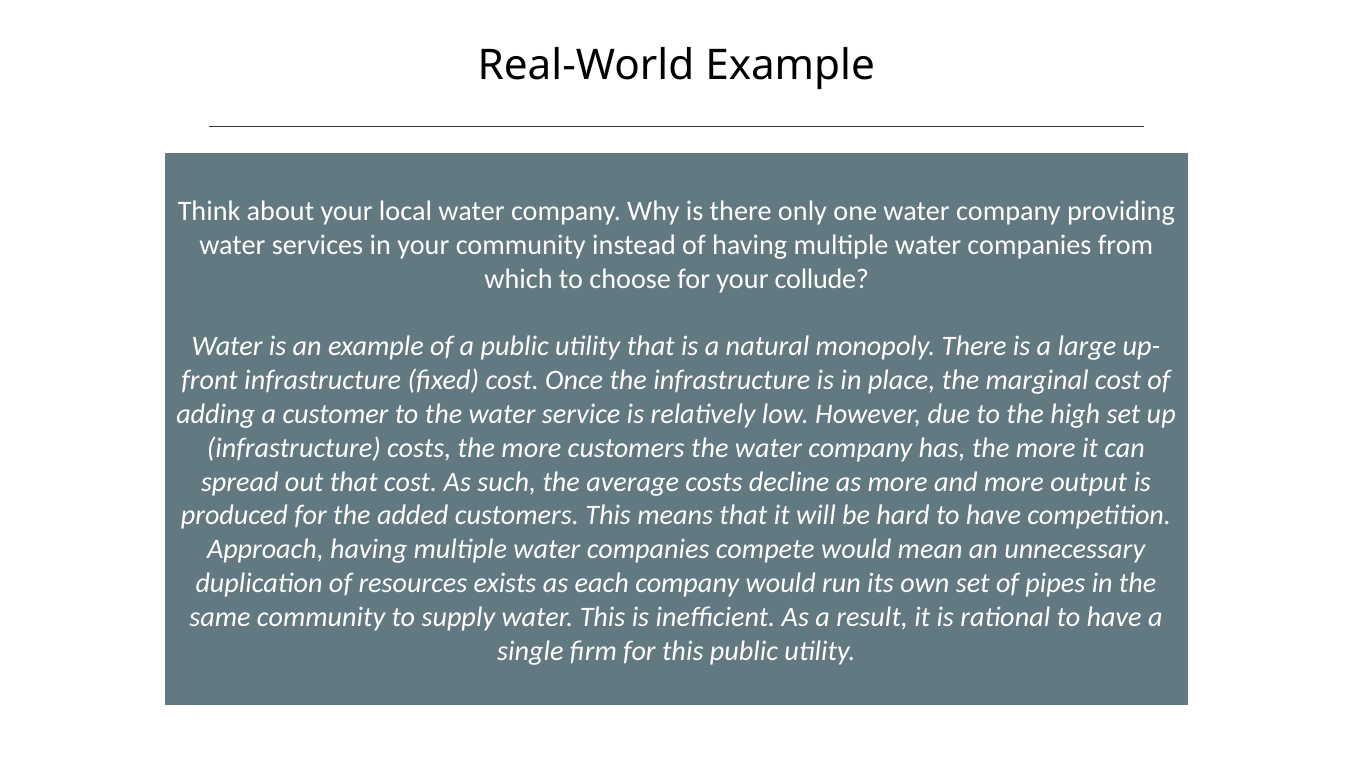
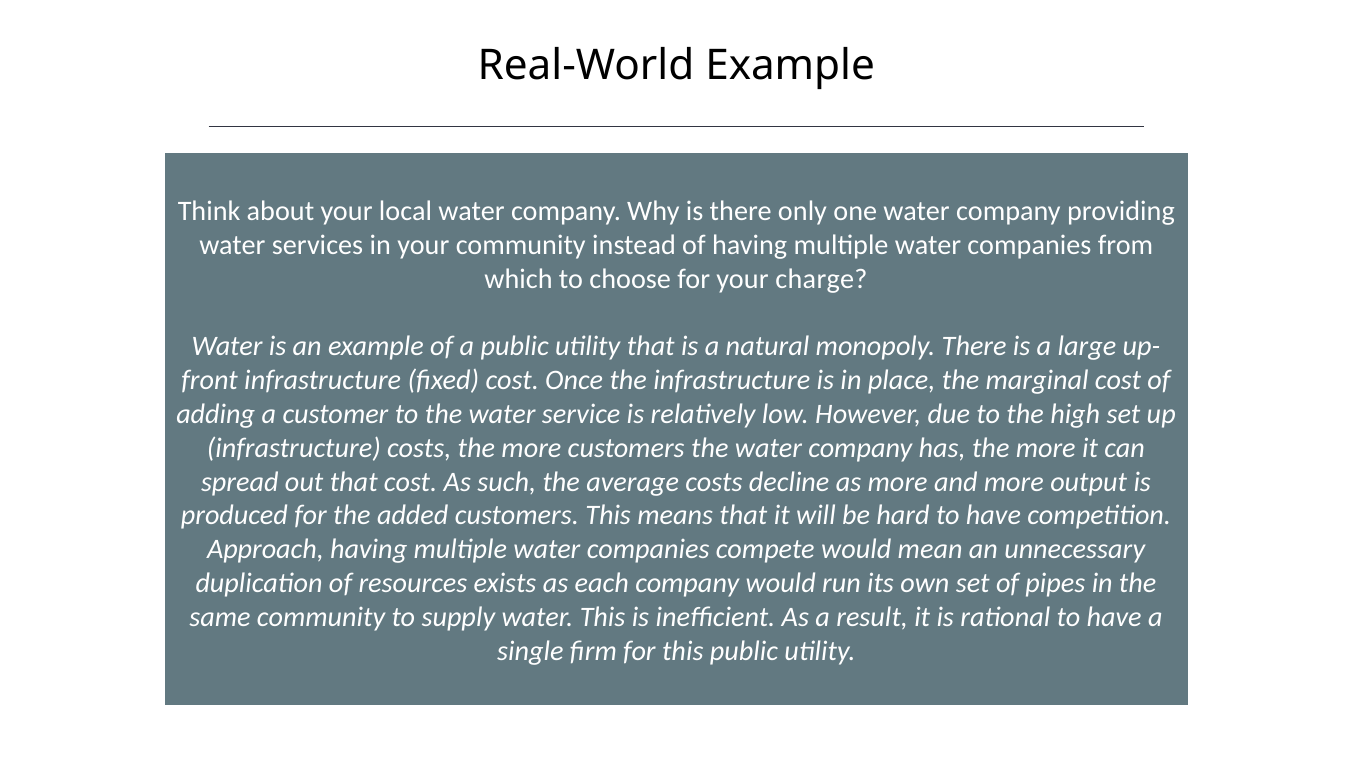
collude: collude -> charge (821, 279)
